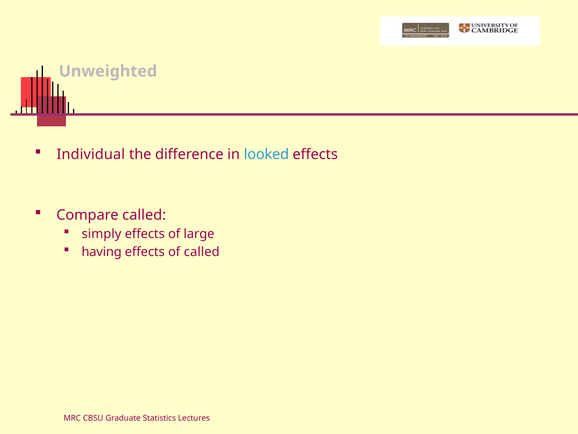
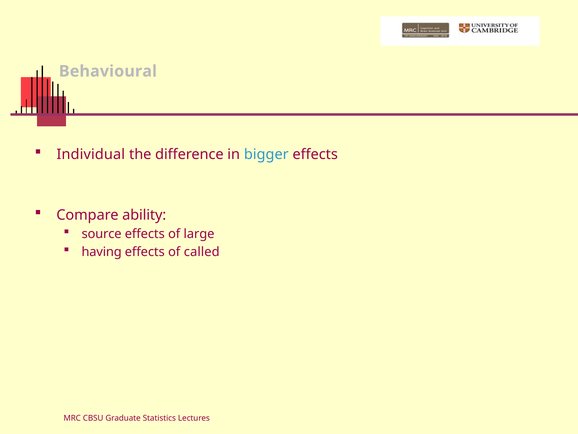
Unweighted: Unweighted -> Behavioural (108, 71)
looked: looked -> bigger (266, 154)
Compare called: called -> ability (144, 215)
simply: simply -> source (102, 234)
